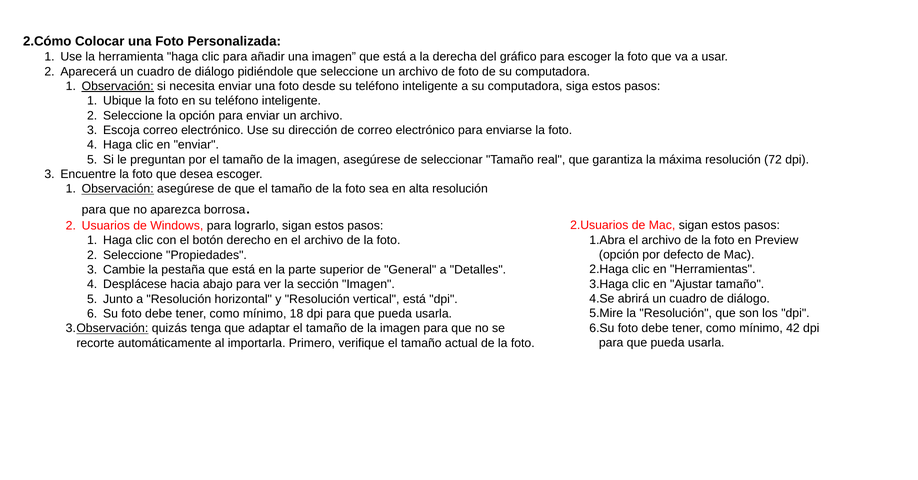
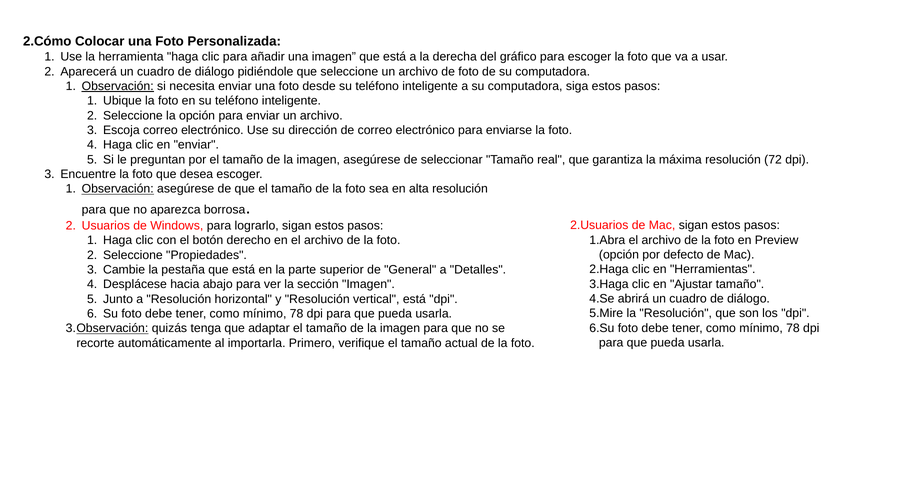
18: 18 -> 78 (297, 314)
42: 42 -> 78 (793, 328)
